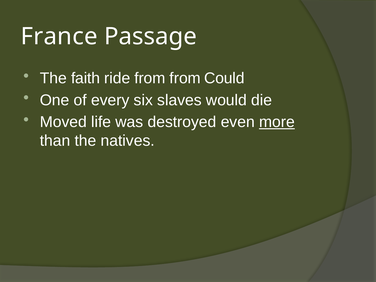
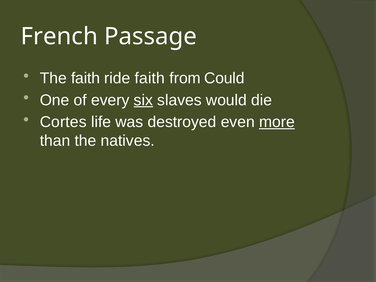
France: France -> French (59, 36)
ride from: from -> faith (150, 78)
six underline: none -> present (143, 100)
Moved: Moved -> Cortes (63, 122)
